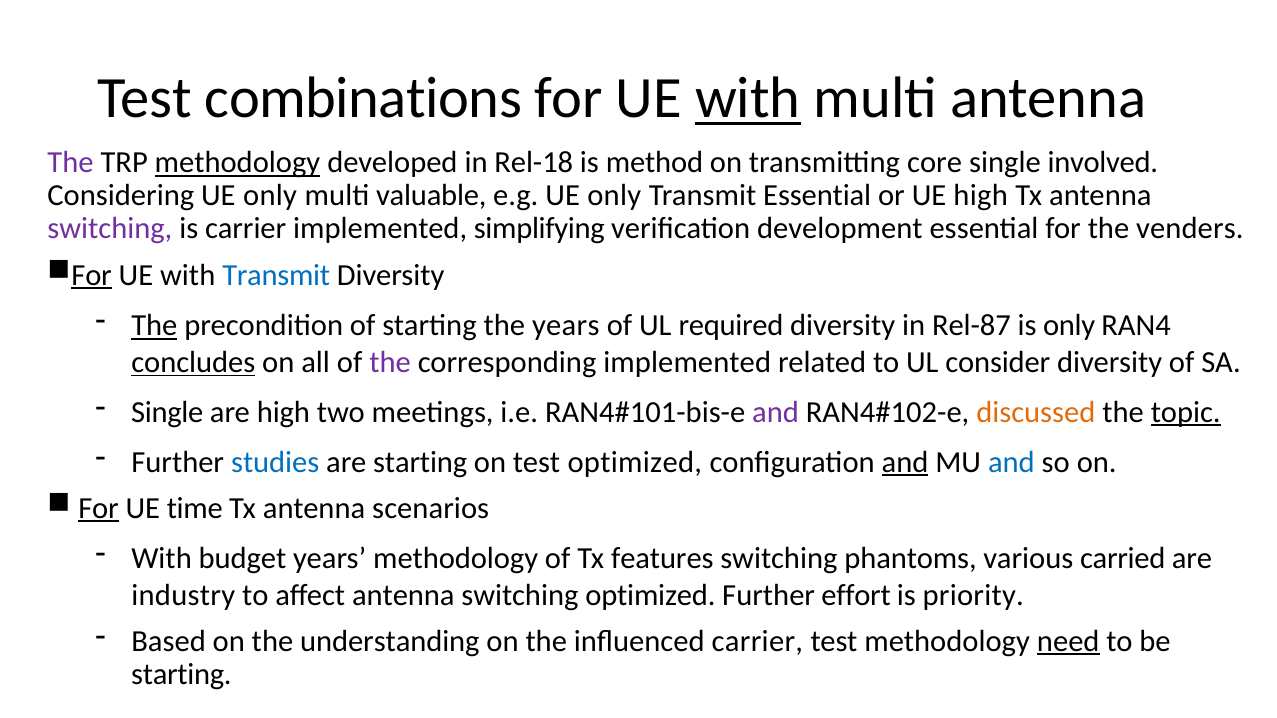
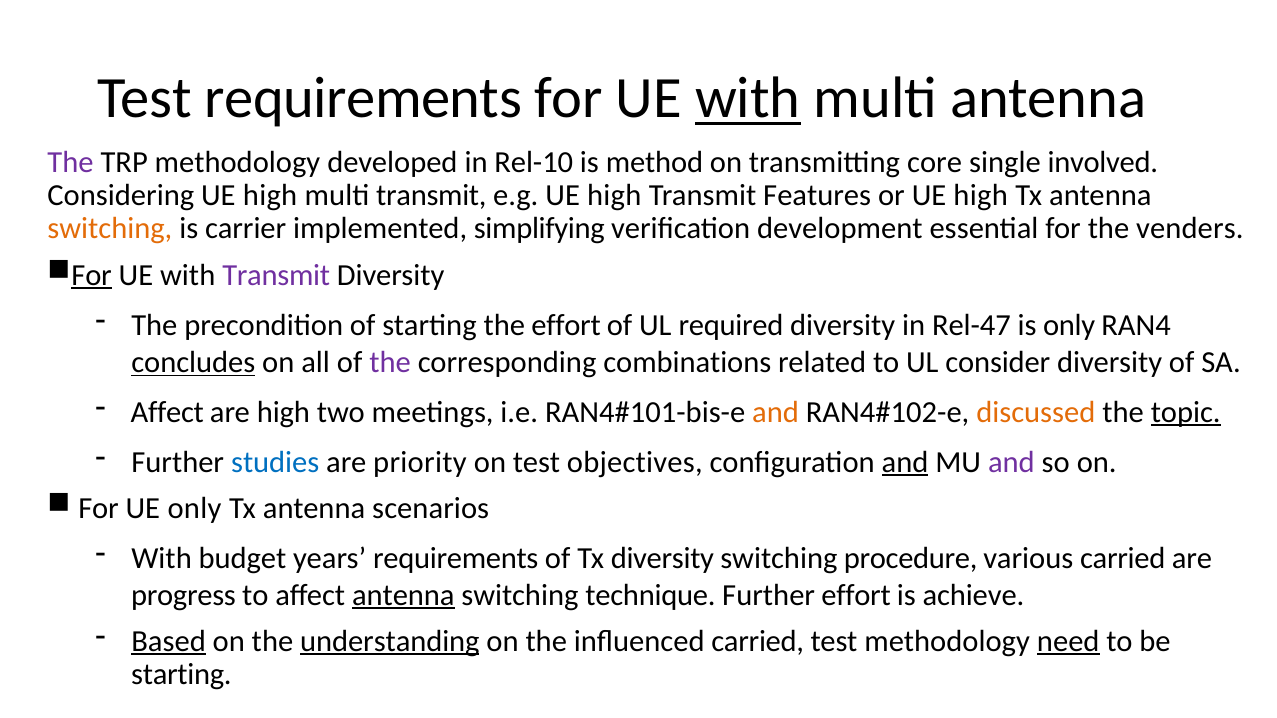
Test combinations: combinations -> requirements (363, 98)
methodology underline: present -> none (237, 163)
Rel-18: Rel-18 -> Rel-10 (534, 163)
Considering UE only: only -> high (270, 196)
multi valuable: valuable -> transmit (431, 196)
e.g UE only: only -> high (614, 196)
Transmit Essential: Essential -> Features (817, 196)
switching colour: purple -> orange (110, 229)
Transmit colour: blue -> purple (276, 275)
The underline: present -> none (154, 326)
the years: years -> effort (566, 326)
Rel-87: Rel-87 -> Rel-47 (971, 326)
corresponding implemented: implemented -> combinations (687, 362)
Single: Single -> Affect (167, 412)
and colour: purple -> orange (776, 412)
are starting: starting -> priority (420, 462)
test optimized: optimized -> objectives (635, 462)
and colour: blue -> purple (1011, 462)
For underline: present -> none (99, 508)
UE time: time -> only (194, 508)
years methodology: methodology -> requirements (456, 559)
Tx features: features -> diversity (662, 559)
phantoms: phantoms -> procedure (911, 559)
industry: industry -> progress (183, 595)
antenna underline: none -> present (403, 595)
switching optimized: optimized -> technique (650, 595)
priority: priority -> achieve (973, 595)
Based underline: none -> present (169, 641)
understanding underline: none -> present (390, 641)
influenced carrier: carrier -> carried (758, 641)
